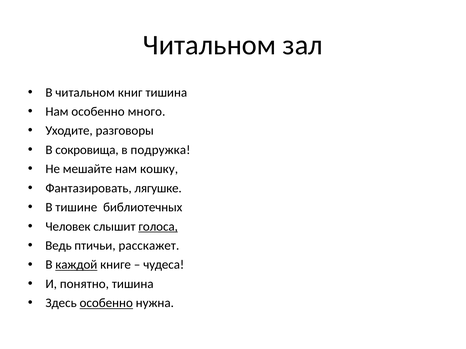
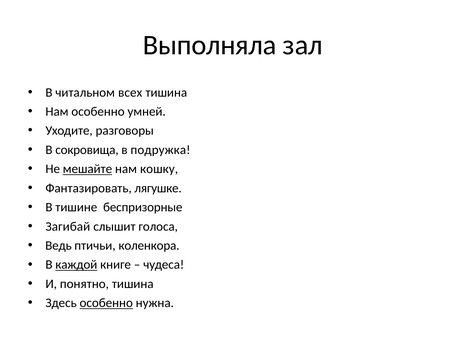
Читальном: Читальном -> Выполняла (210, 45)
книг: книг -> всех (130, 93)
много: много -> умней (147, 112)
мешайте underline: none -> present (87, 169)
библиотечных: библиотечных -> беспризорные (143, 208)
Человек: Человек -> Загибай (68, 227)
голоса underline: present -> none (158, 227)
расскажет: расскажет -> коленкора (149, 246)
